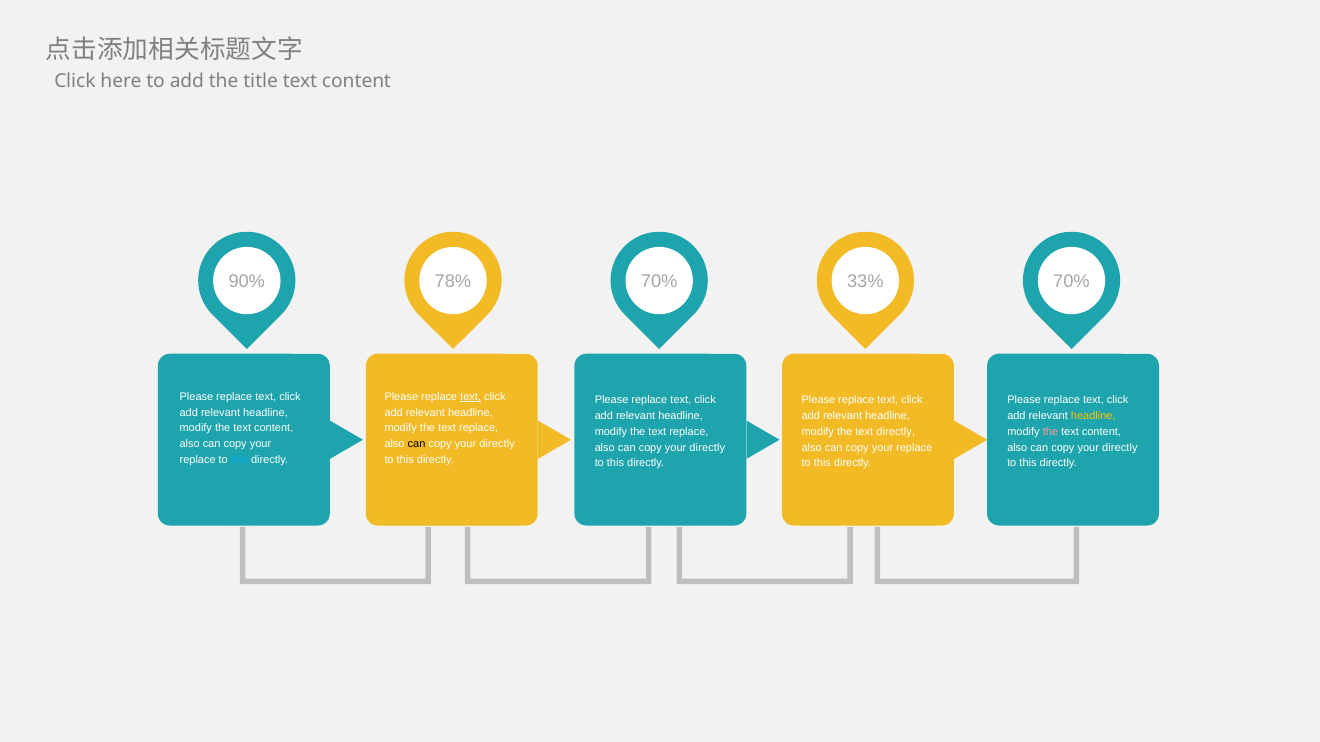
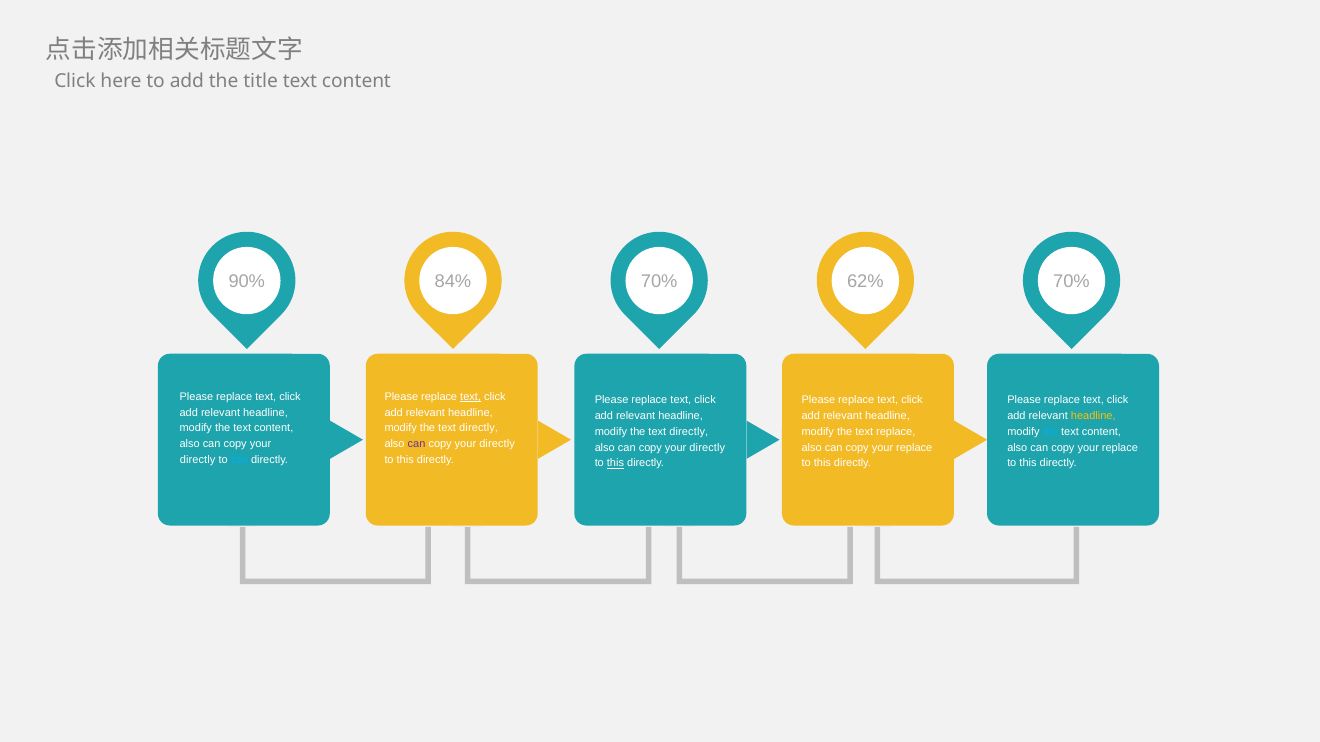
78%: 78% -> 84% (453, 282)
33%: 33% -> 62% (865, 282)
replace: replace -> directly (479, 428)
replace: replace -> directly (689, 432)
text directly: directly -> replace (896, 432)
the colour: pink -> light blue (1050, 432)
can colour: black -> purple (417, 444)
directly: directly -> replace (1120, 448)
replace: replace -> directly (198, 460)
this underline: none -> present (615, 464)
